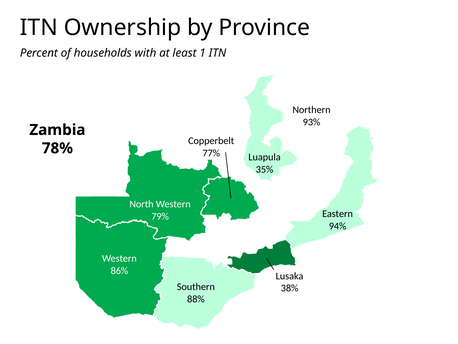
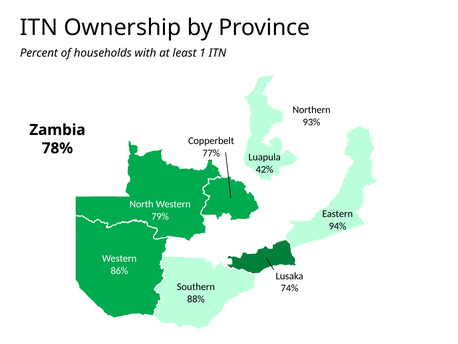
35%: 35% -> 42% (265, 169)
38%: 38% -> 74% (290, 288)
